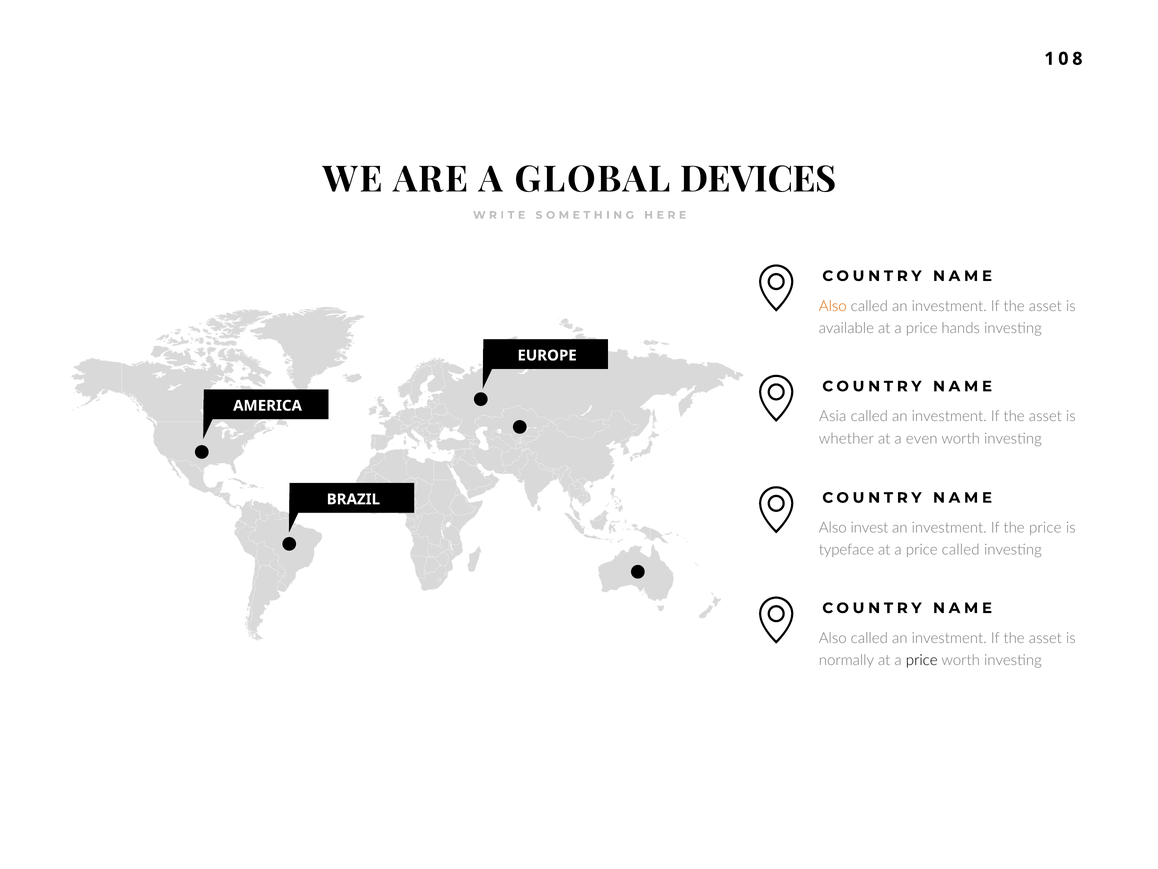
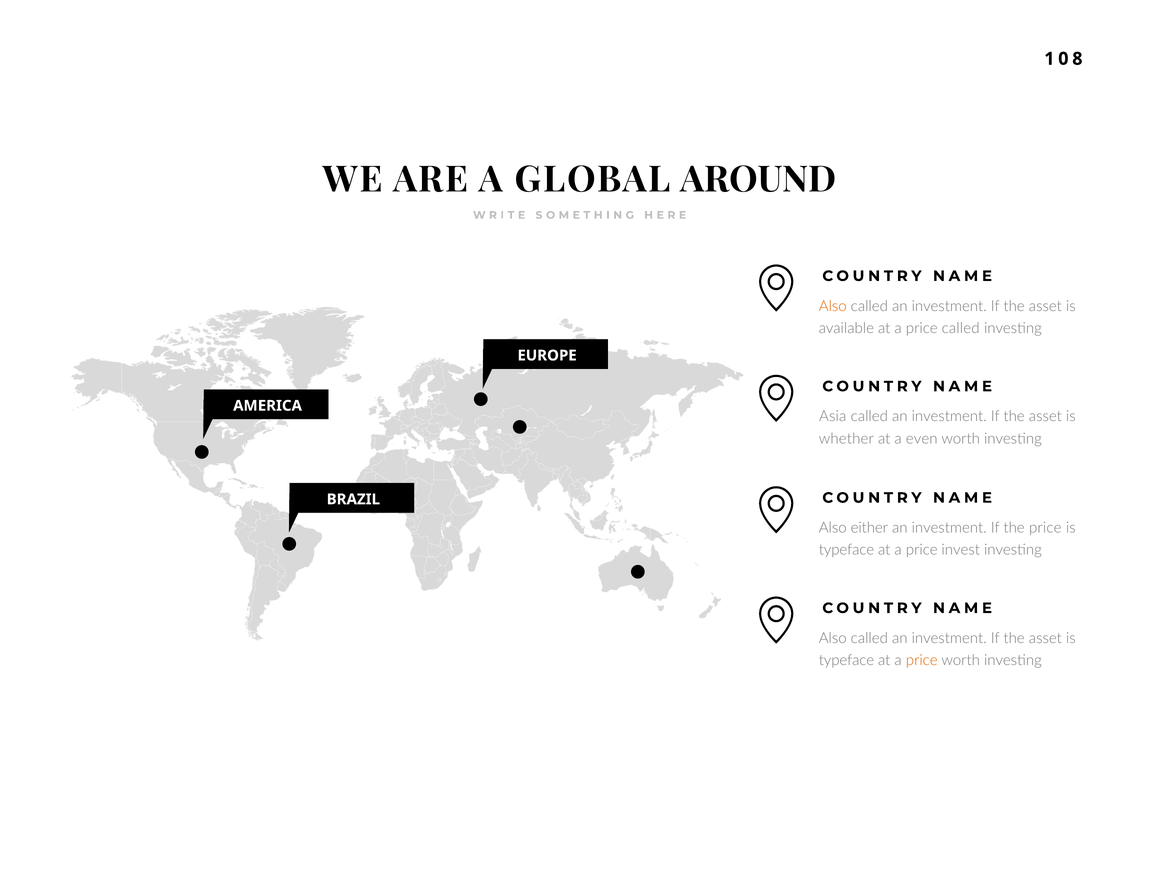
DEVICES: DEVICES -> AROUND (758, 180)
price hands: hands -> called (961, 328)
invest: invest -> either (869, 528)
price called: called -> invest (961, 550)
normally: normally -> typeface (846, 660)
price colour: black -> orange (922, 660)
